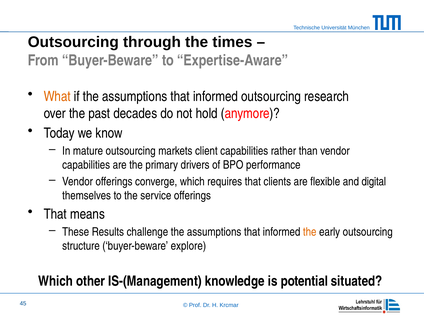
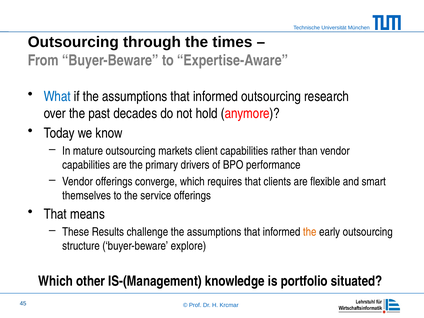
What colour: orange -> blue (57, 96)
digital: digital -> smart (374, 182)
potential: potential -> portfolio (304, 281)
